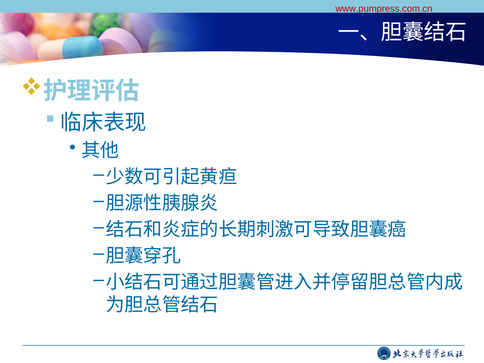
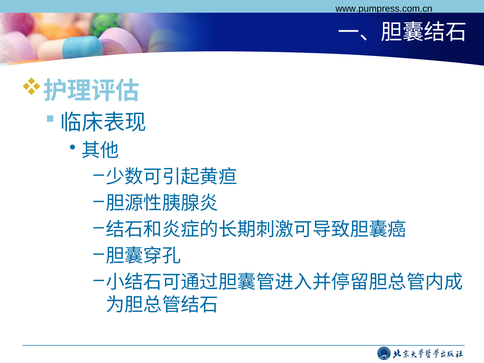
www.pumpress.com.cn colour: red -> black (384, 9)
